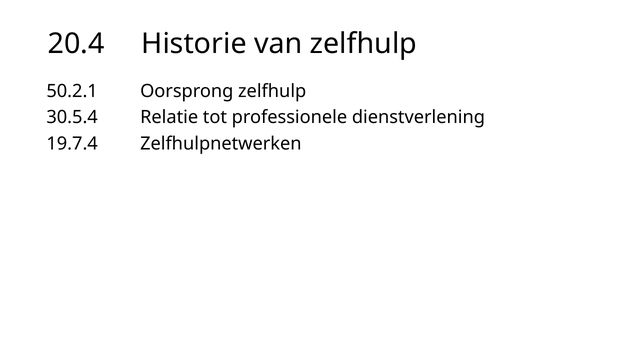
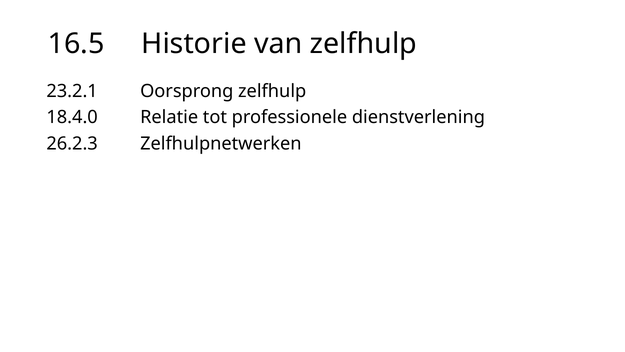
20.4: 20.4 -> 16.5 (76, 44)
50.2.1: 50.2.1 -> 23.2.1 (72, 91)
30.5.4: 30.5.4 -> 18.4.0 (72, 117)
19.7.4: 19.7.4 -> 26.2.3 (72, 143)
